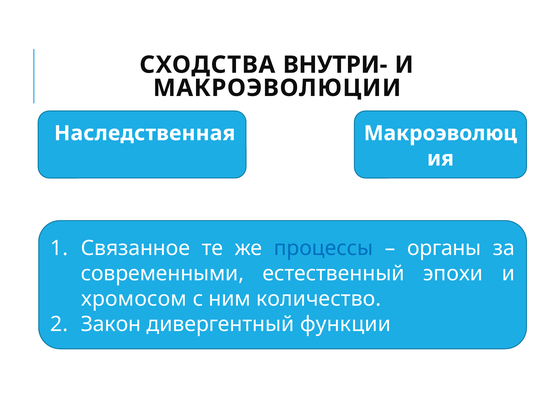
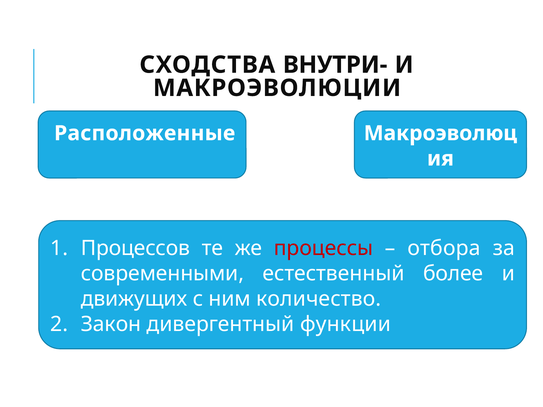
Наследственная: Наследственная -> Расположенные (145, 133)
Связанное: Связанное -> Процессов (135, 248)
процессы colour: blue -> red (323, 248)
органы: органы -> отбора (444, 248)
эпохи: эпохи -> более (453, 274)
хромосом: хромосом -> движущих (134, 299)
